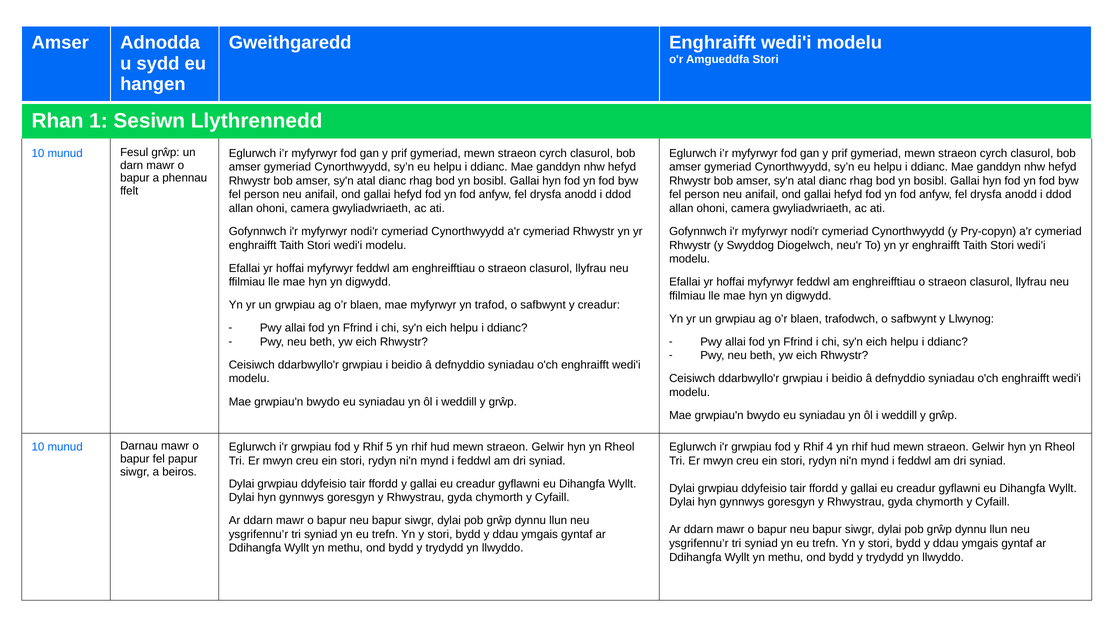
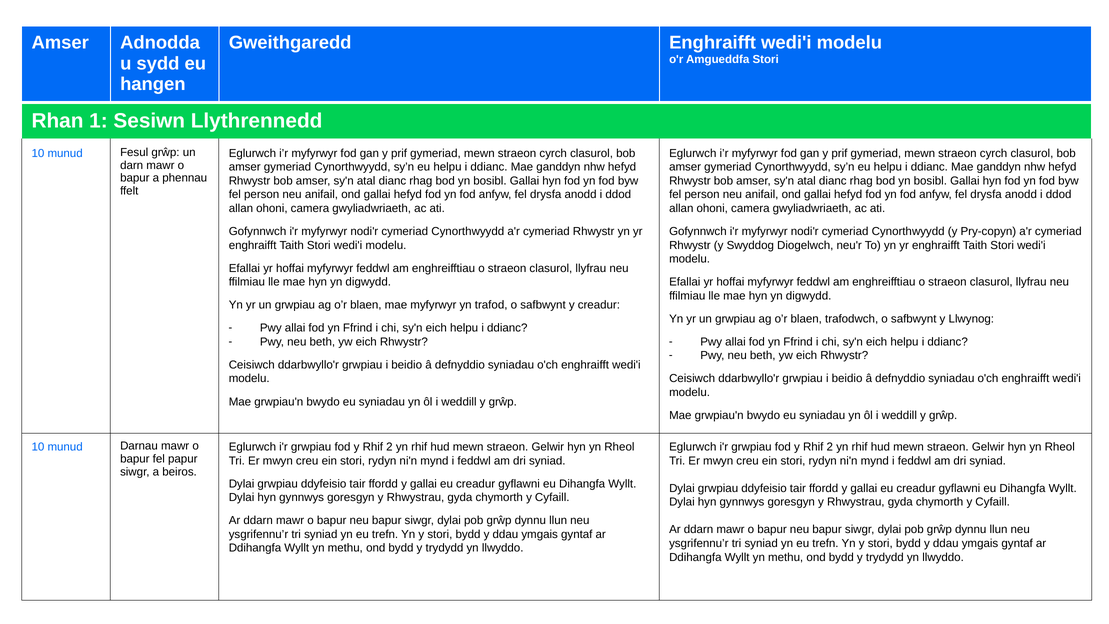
5: 5 -> 2 (389, 447)
4: 4 -> 2 (830, 447)
